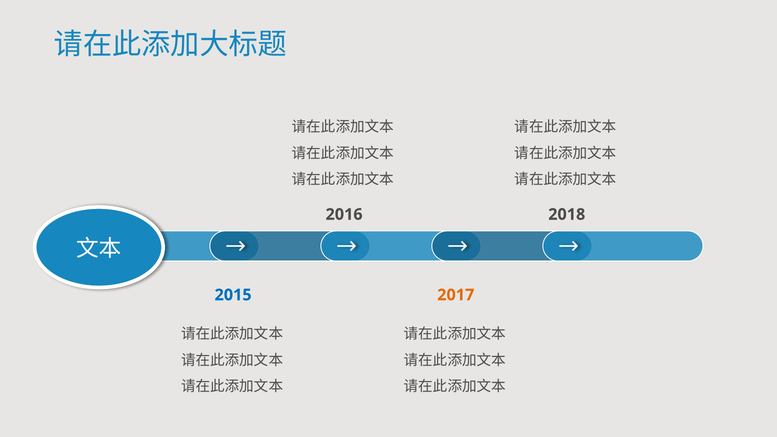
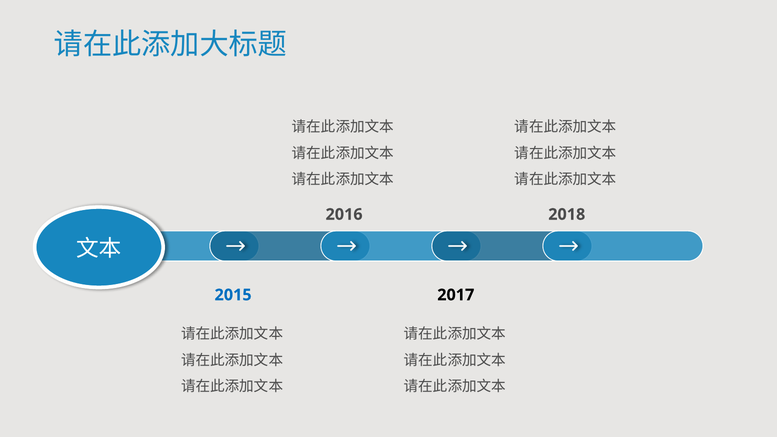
2017 colour: orange -> black (456, 295)
